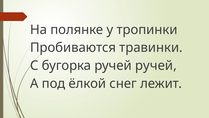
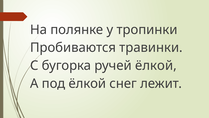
ручей ручей: ручей -> ёлкой (156, 65)
